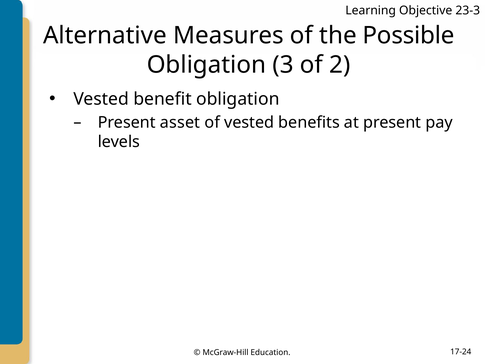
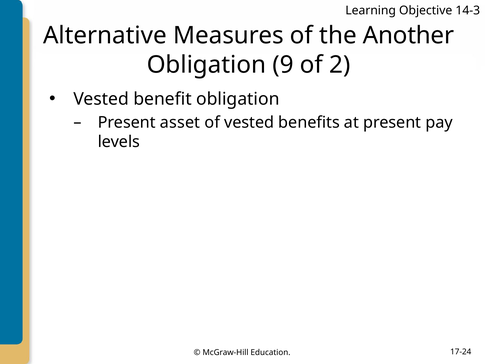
23-3: 23-3 -> 14-3 (468, 10)
Possible: Possible -> Another (409, 36)
3: 3 -> 9 (283, 65)
